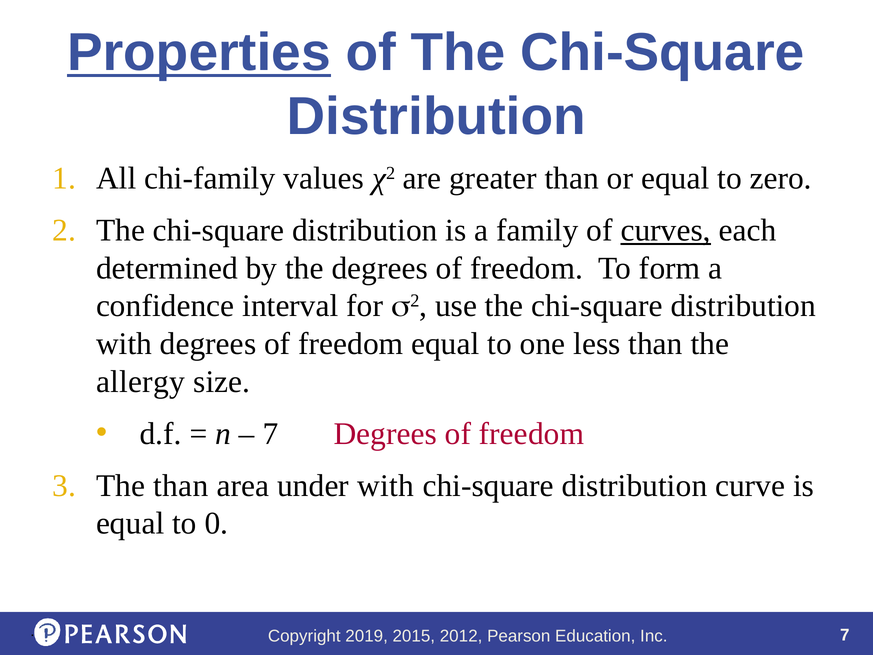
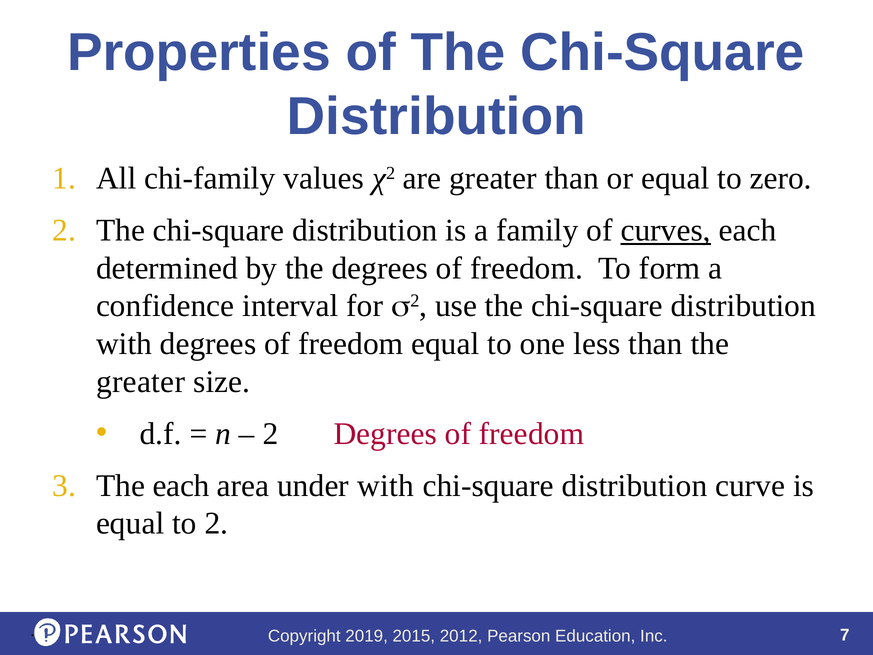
Properties underline: present -> none (199, 53)
allergy: allergy -> greater (141, 381)
7: 7 -> 2 (270, 433)
The than: than -> each (181, 485)
to 0: 0 -> 2 (216, 523)
